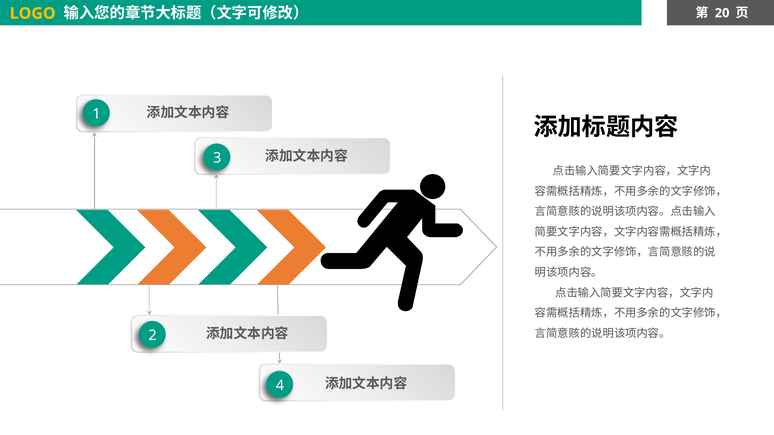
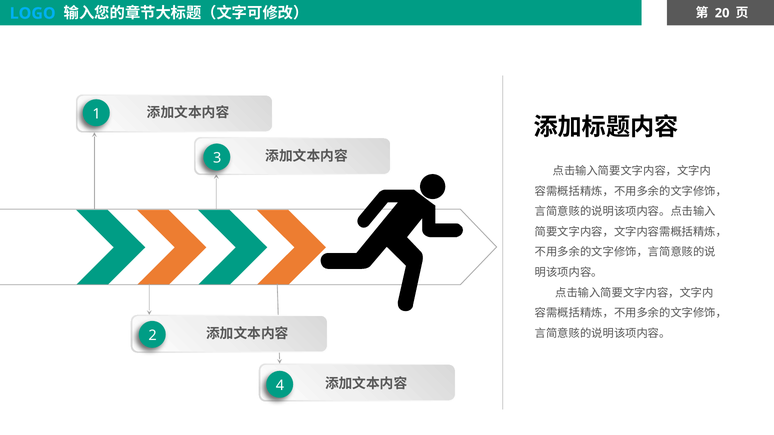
LOGO colour: yellow -> light blue (33, 13)
